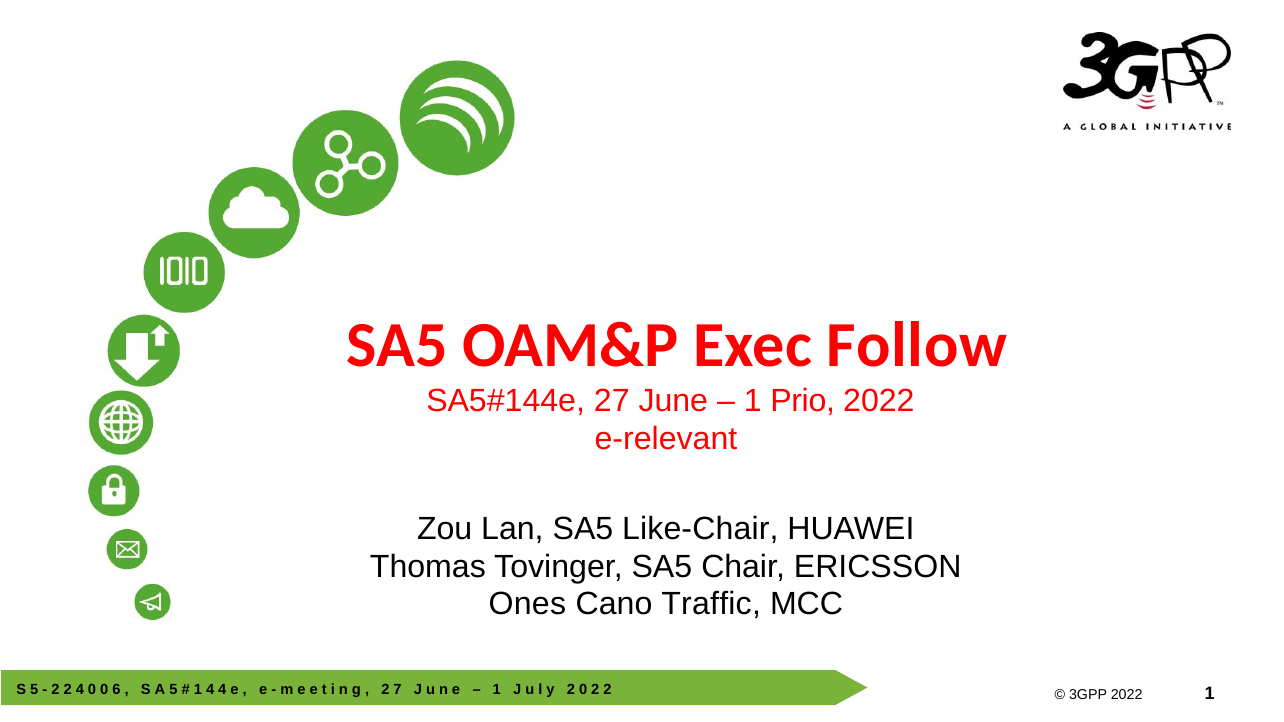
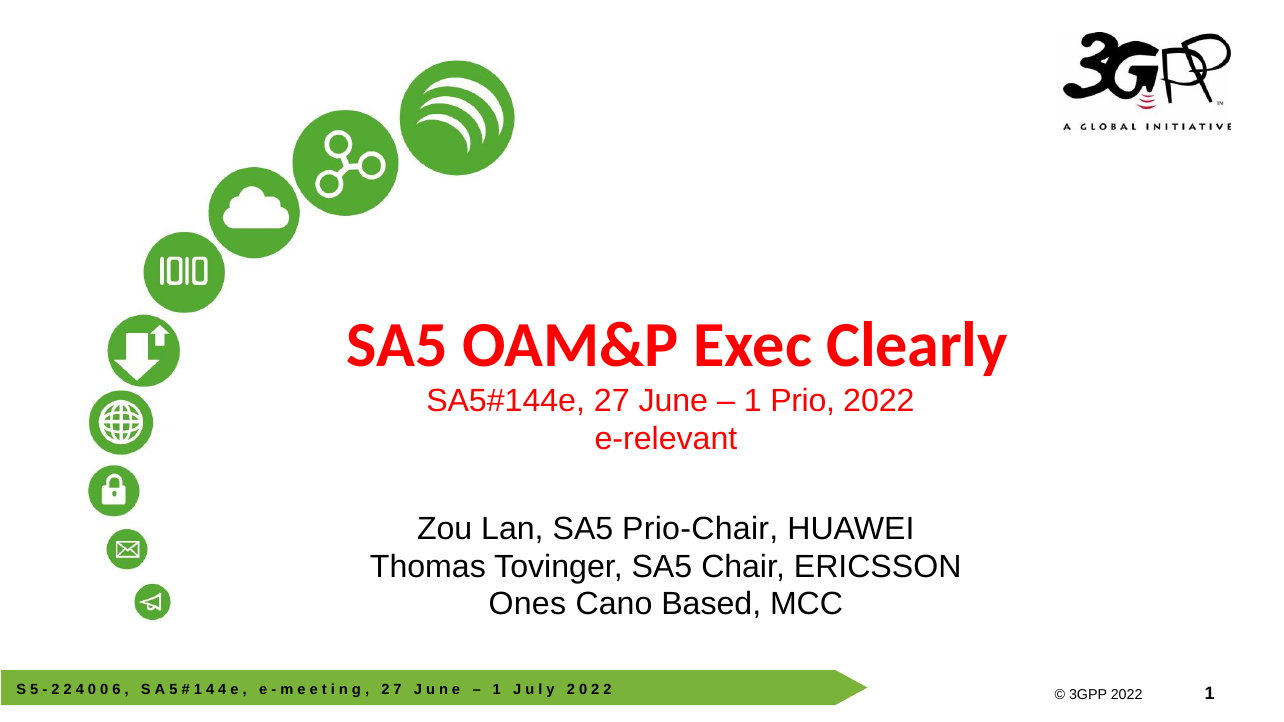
Follow: Follow -> Clearly (917, 345)
Like-Chair: Like-Chair -> Prio-Chair (700, 529)
Traffic: Traffic -> Based (711, 604)
